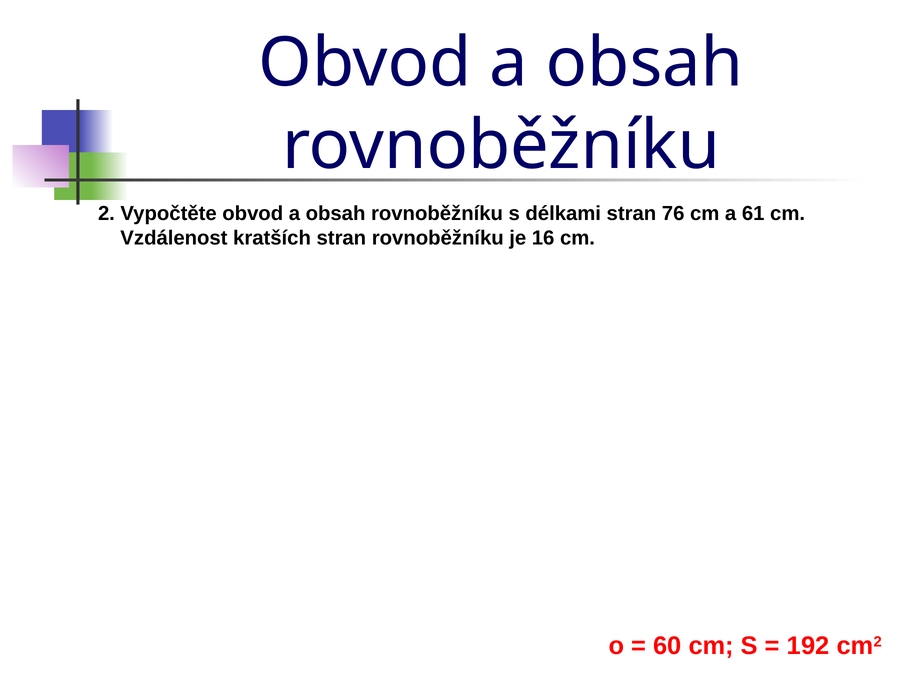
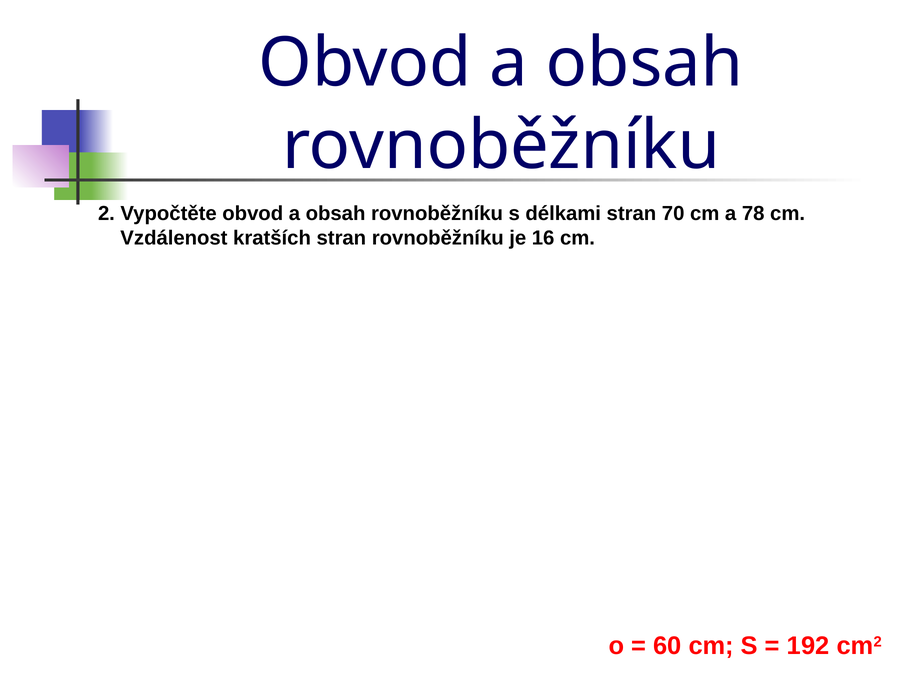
76: 76 -> 70 (673, 214)
61: 61 -> 78 (753, 214)
